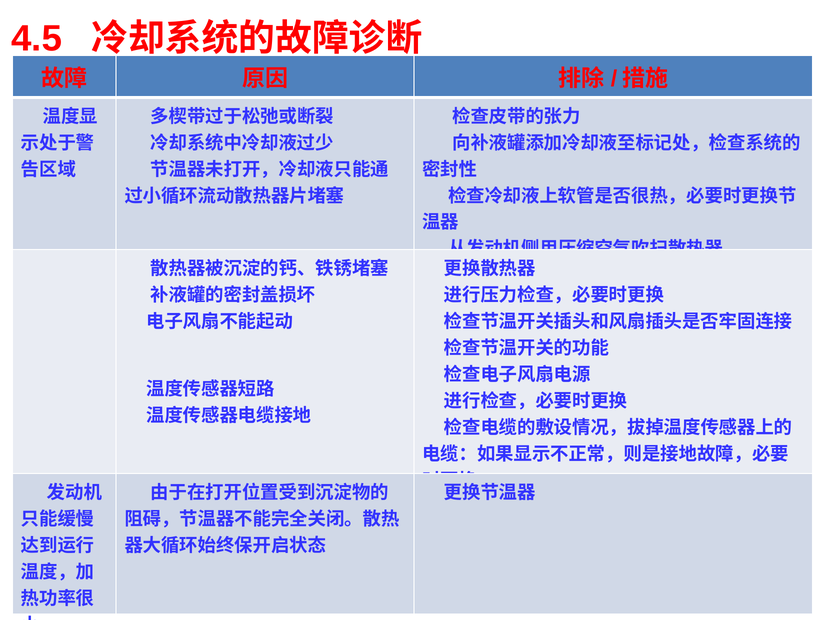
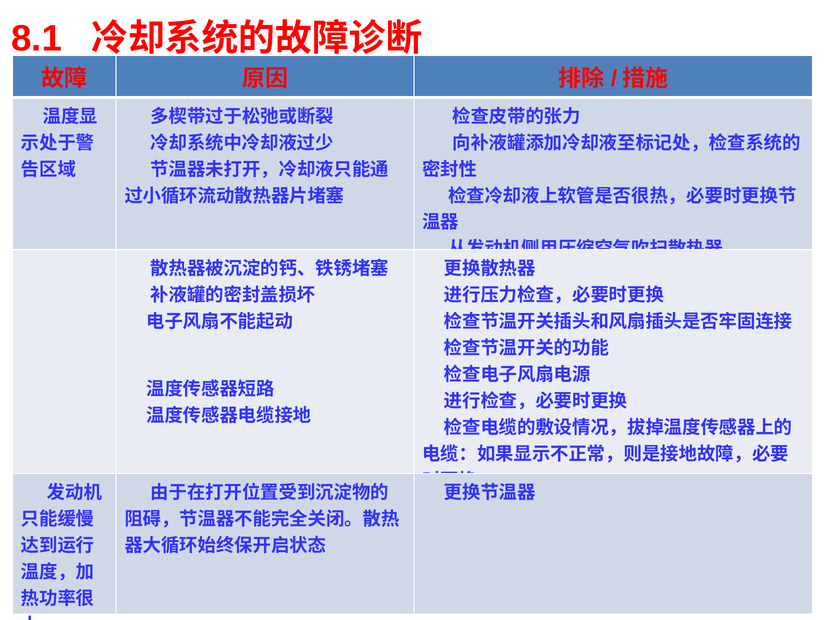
4.5: 4.5 -> 8.1 (37, 38)
